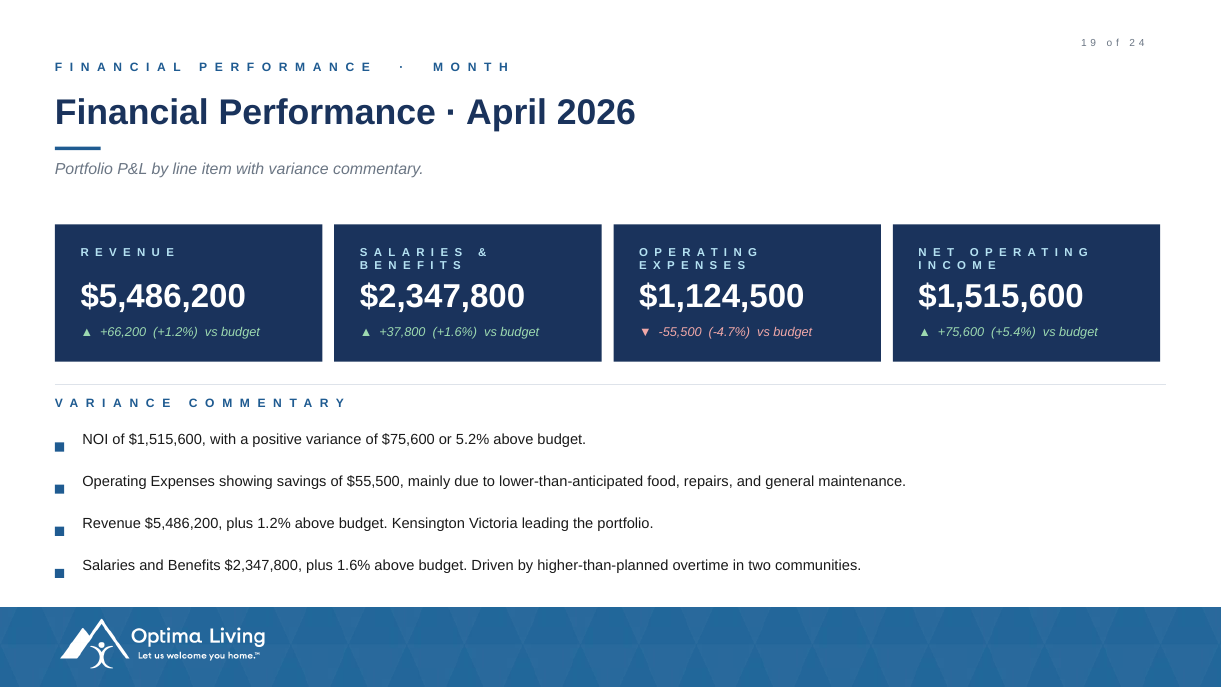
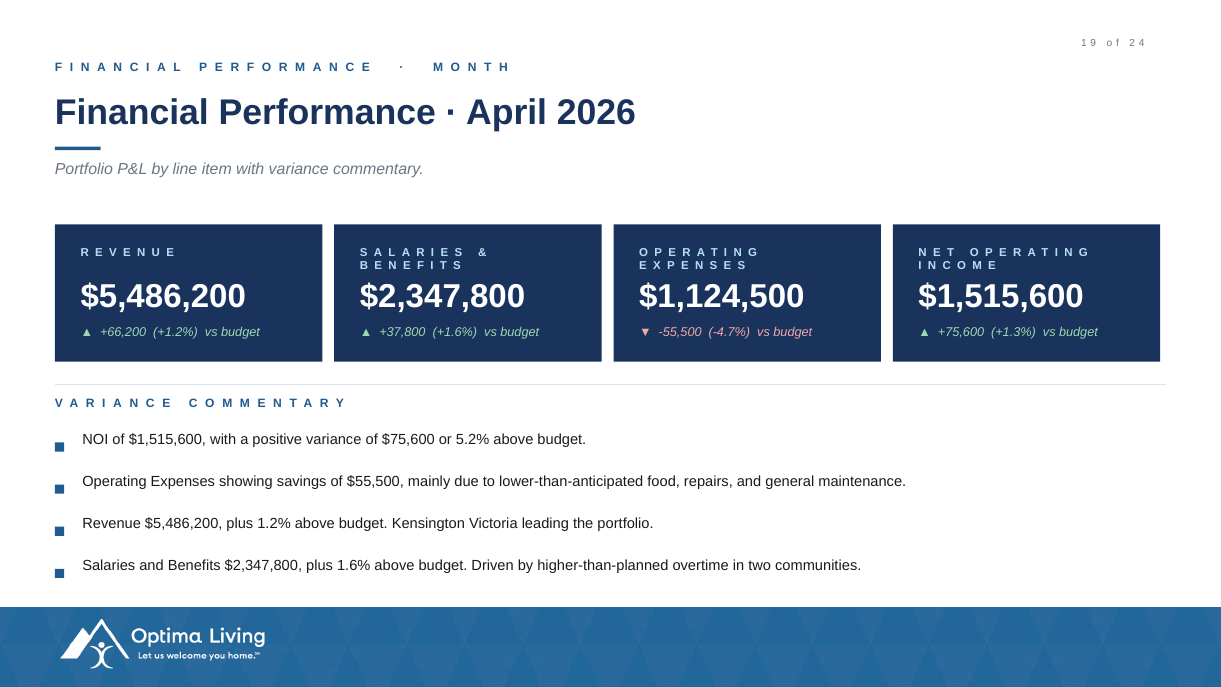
+5.4%: +5.4% -> +1.3% (1013, 332)
